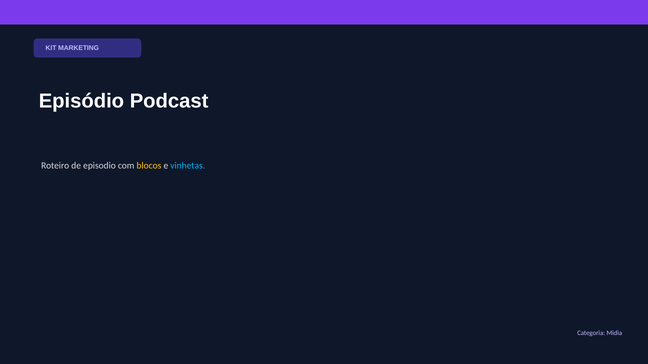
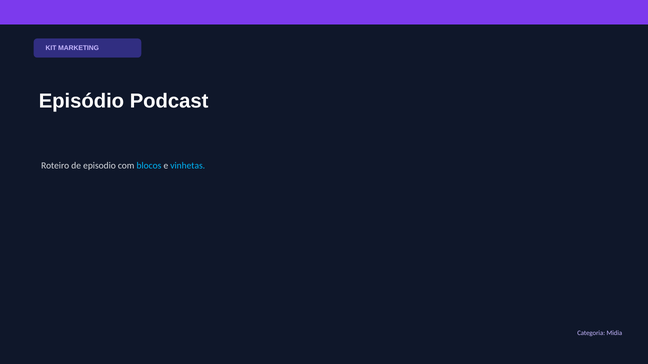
blocos colour: yellow -> light blue (149, 166)
